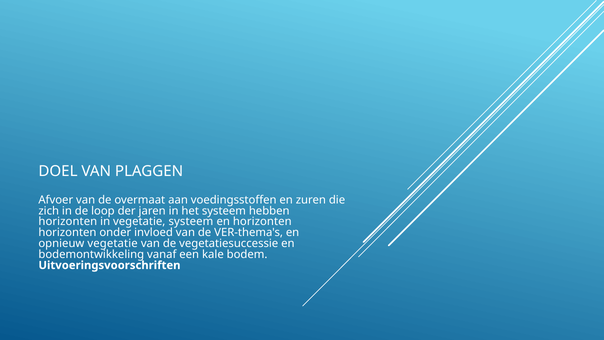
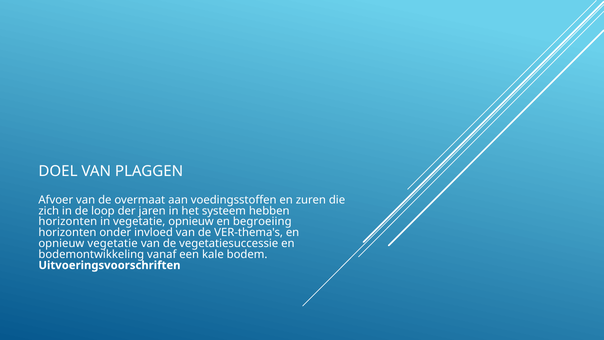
vegetatie systeem: systeem -> opnieuw (191, 222)
en horizonten: horizonten -> begroeiing (262, 222)
